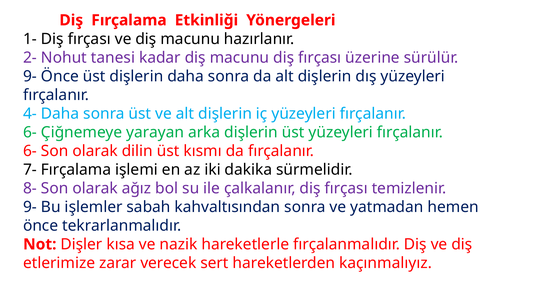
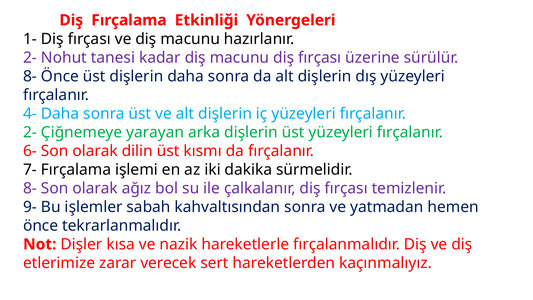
9-: 9- -> 8- (30, 76)
6-: 6- -> 2- (30, 132)
